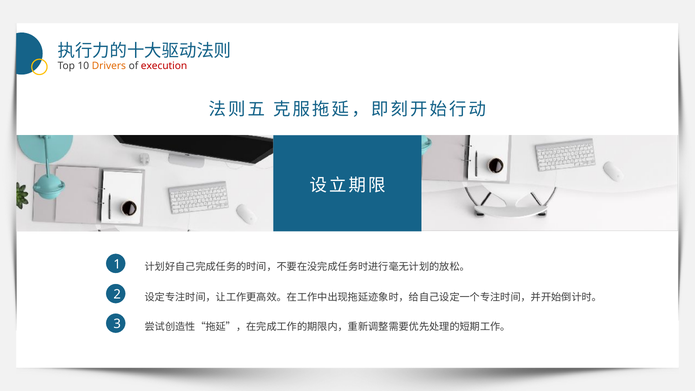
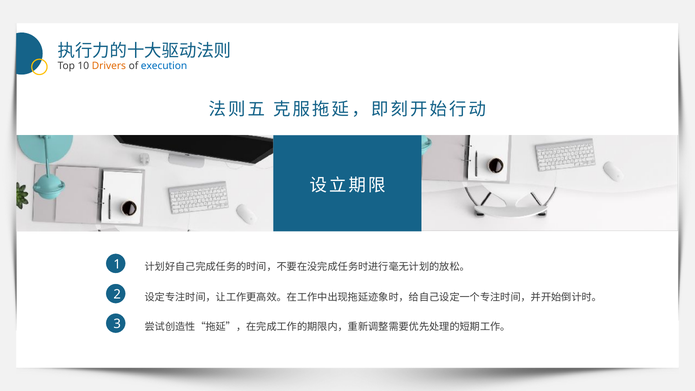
execution colour: red -> blue (164, 66)
